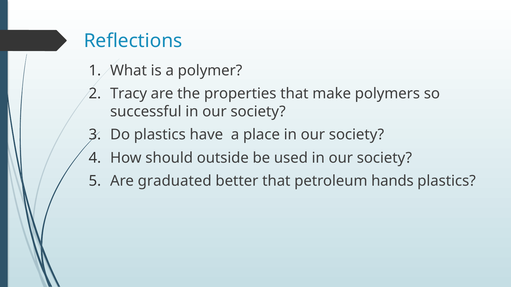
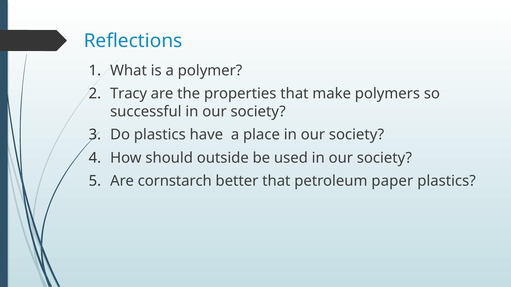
graduated: graduated -> cornstarch (175, 181)
hands: hands -> paper (392, 181)
